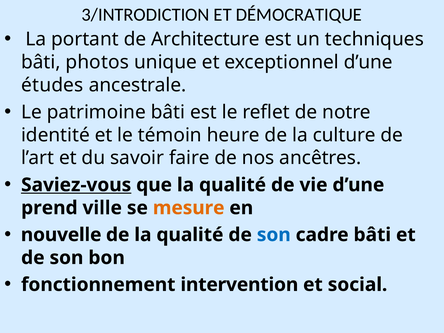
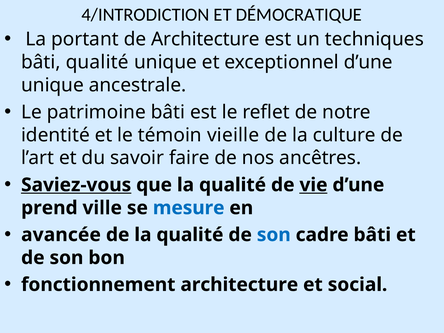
3/INTRODICTION: 3/INTRODICTION -> 4/INTRODICTION (146, 15)
bâti photos: photos -> qualité (97, 62)
études: études -> unique (52, 85)
heure: heure -> vieille (233, 135)
vie underline: none -> present (314, 185)
mesure colour: orange -> blue (189, 208)
nouvelle: nouvelle -> avancée (61, 235)
fonctionnement intervention: intervention -> architecture (239, 285)
